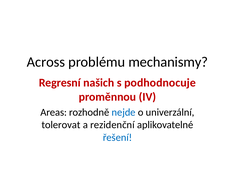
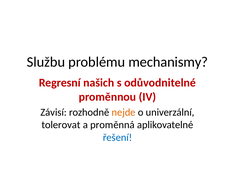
Across: Across -> Službu (46, 62)
podhodnocuje: podhodnocuje -> odůvodnitelné (160, 82)
Areas: Areas -> Závisí (54, 112)
nejde colour: blue -> orange (124, 112)
rezidenční: rezidenční -> proměnná (112, 124)
